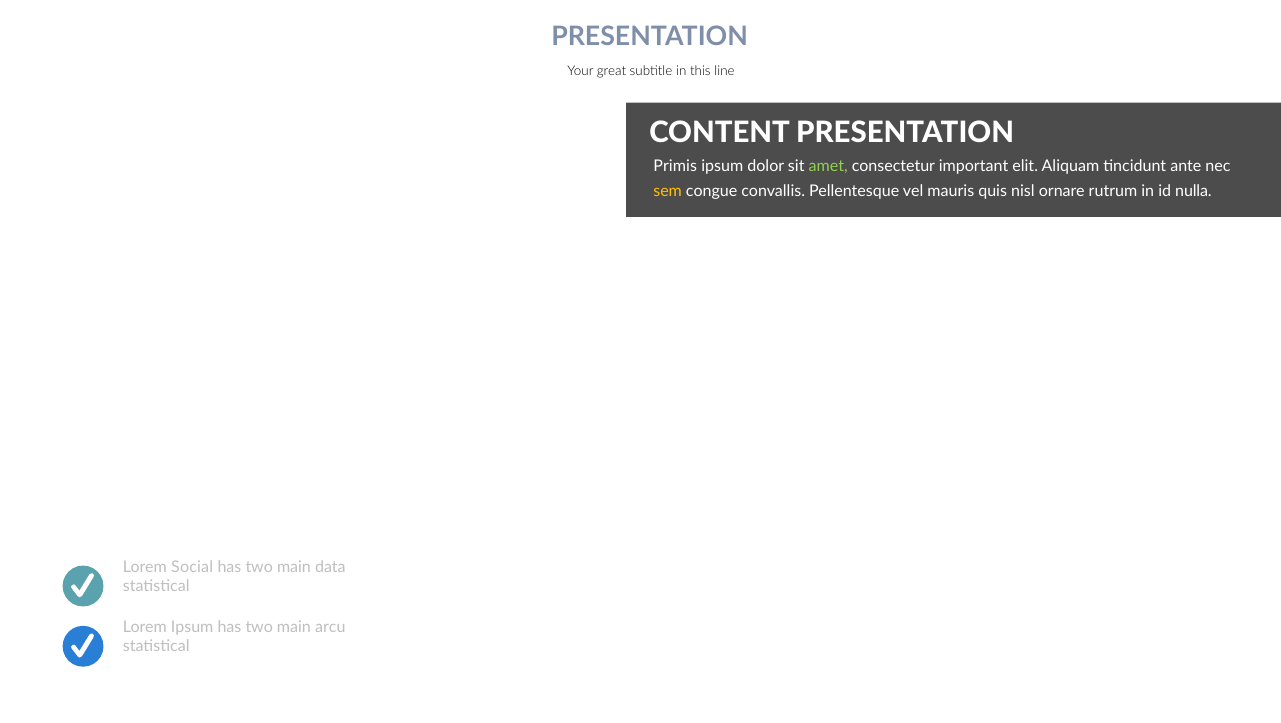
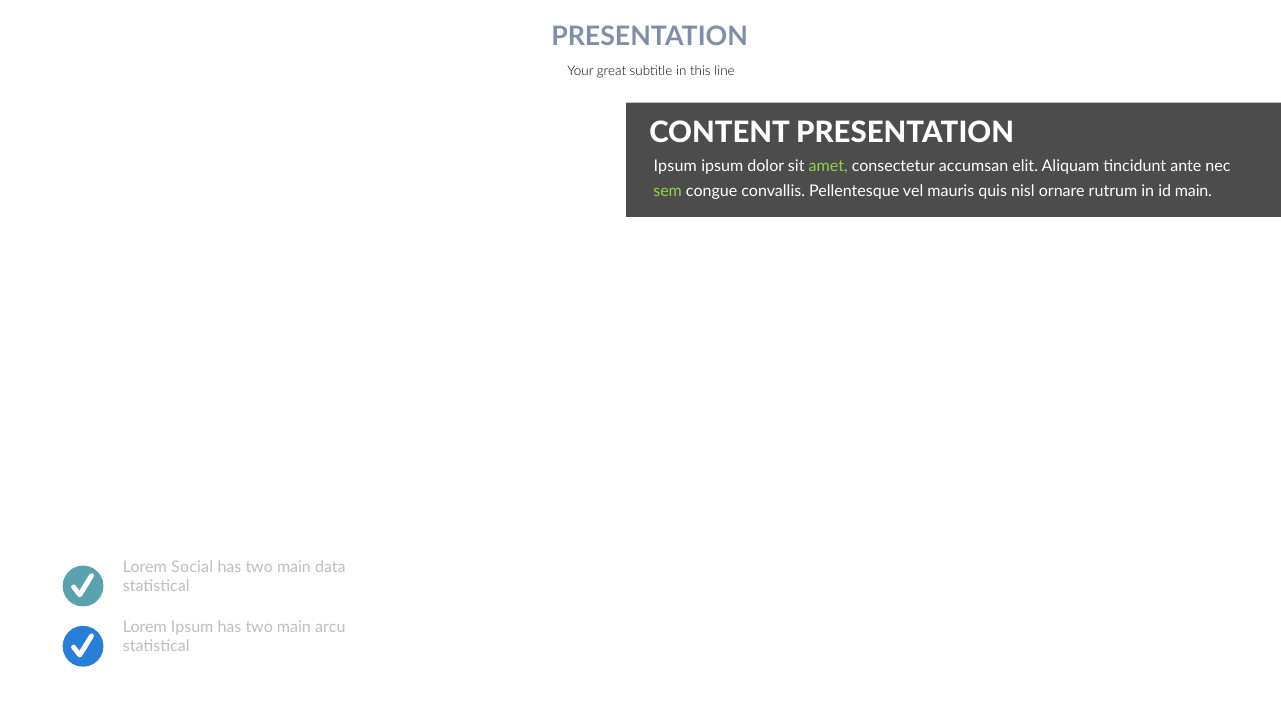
Primis: Primis -> Ipsum (675, 166)
important: important -> accumsan (974, 166)
sem colour: yellow -> light green (668, 191)
id nulla: nulla -> main (1193, 191)
